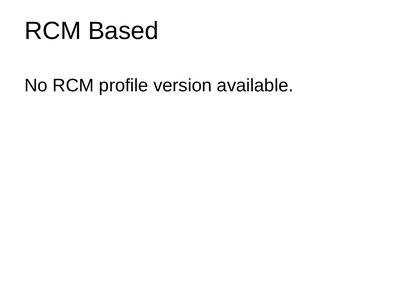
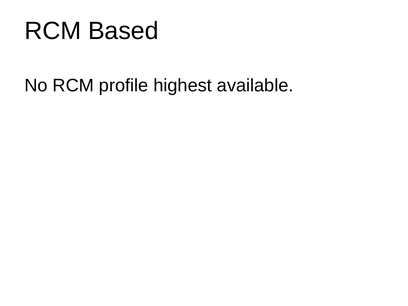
version: version -> highest (183, 86)
